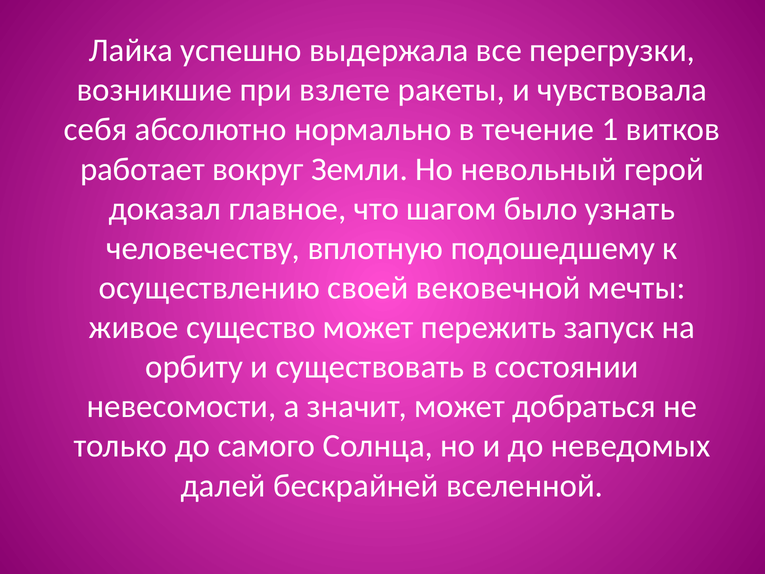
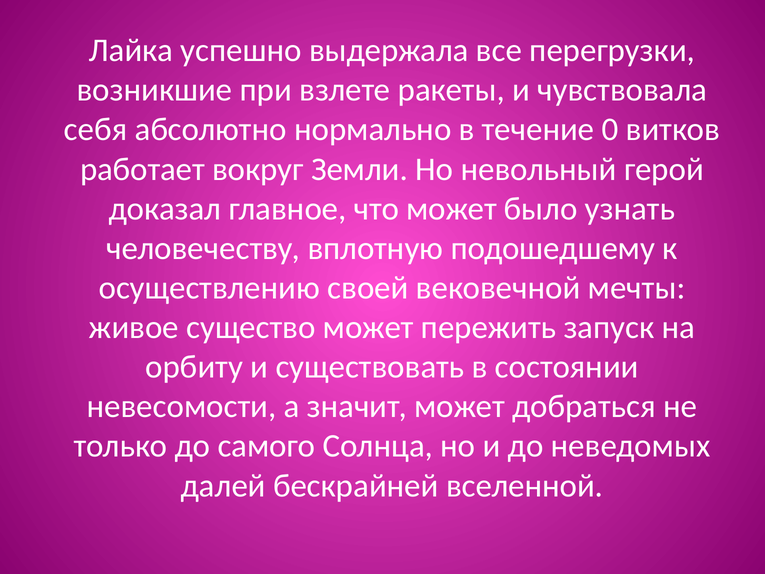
1: 1 -> 0 (610, 130)
что шагом: шагом -> может (452, 209)
